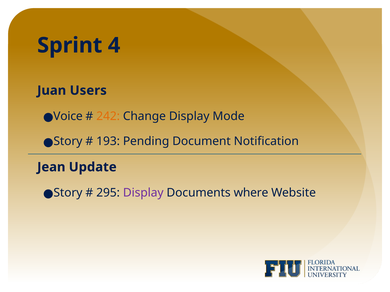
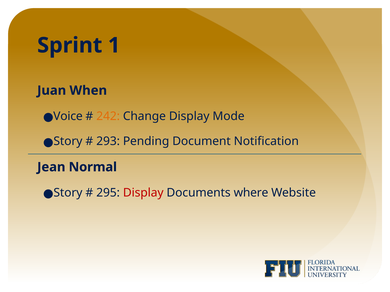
4: 4 -> 1 (114, 45)
Users: Users -> When (88, 91)
193: 193 -> 293 (108, 141)
Update: Update -> Normal (93, 167)
Display colour: purple -> red (143, 193)
